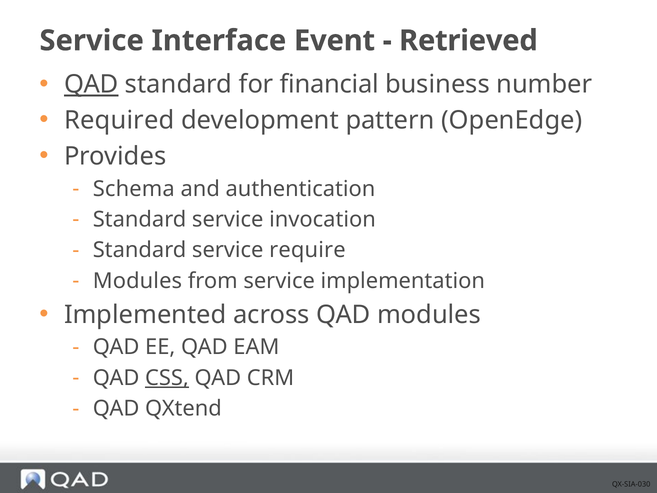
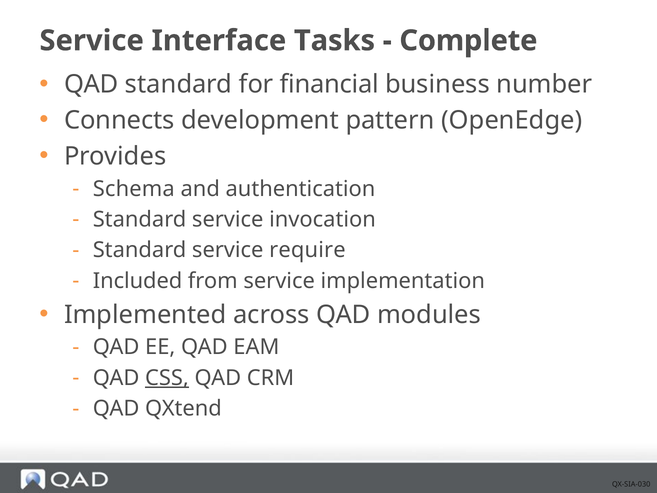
Event: Event -> Tasks (335, 41)
Retrieved: Retrieved -> Complete (468, 41)
QAD underline: present -> none (91, 84)
Required: Required -> Connects (119, 120)
Modules: Modules -> Included (138, 281)
